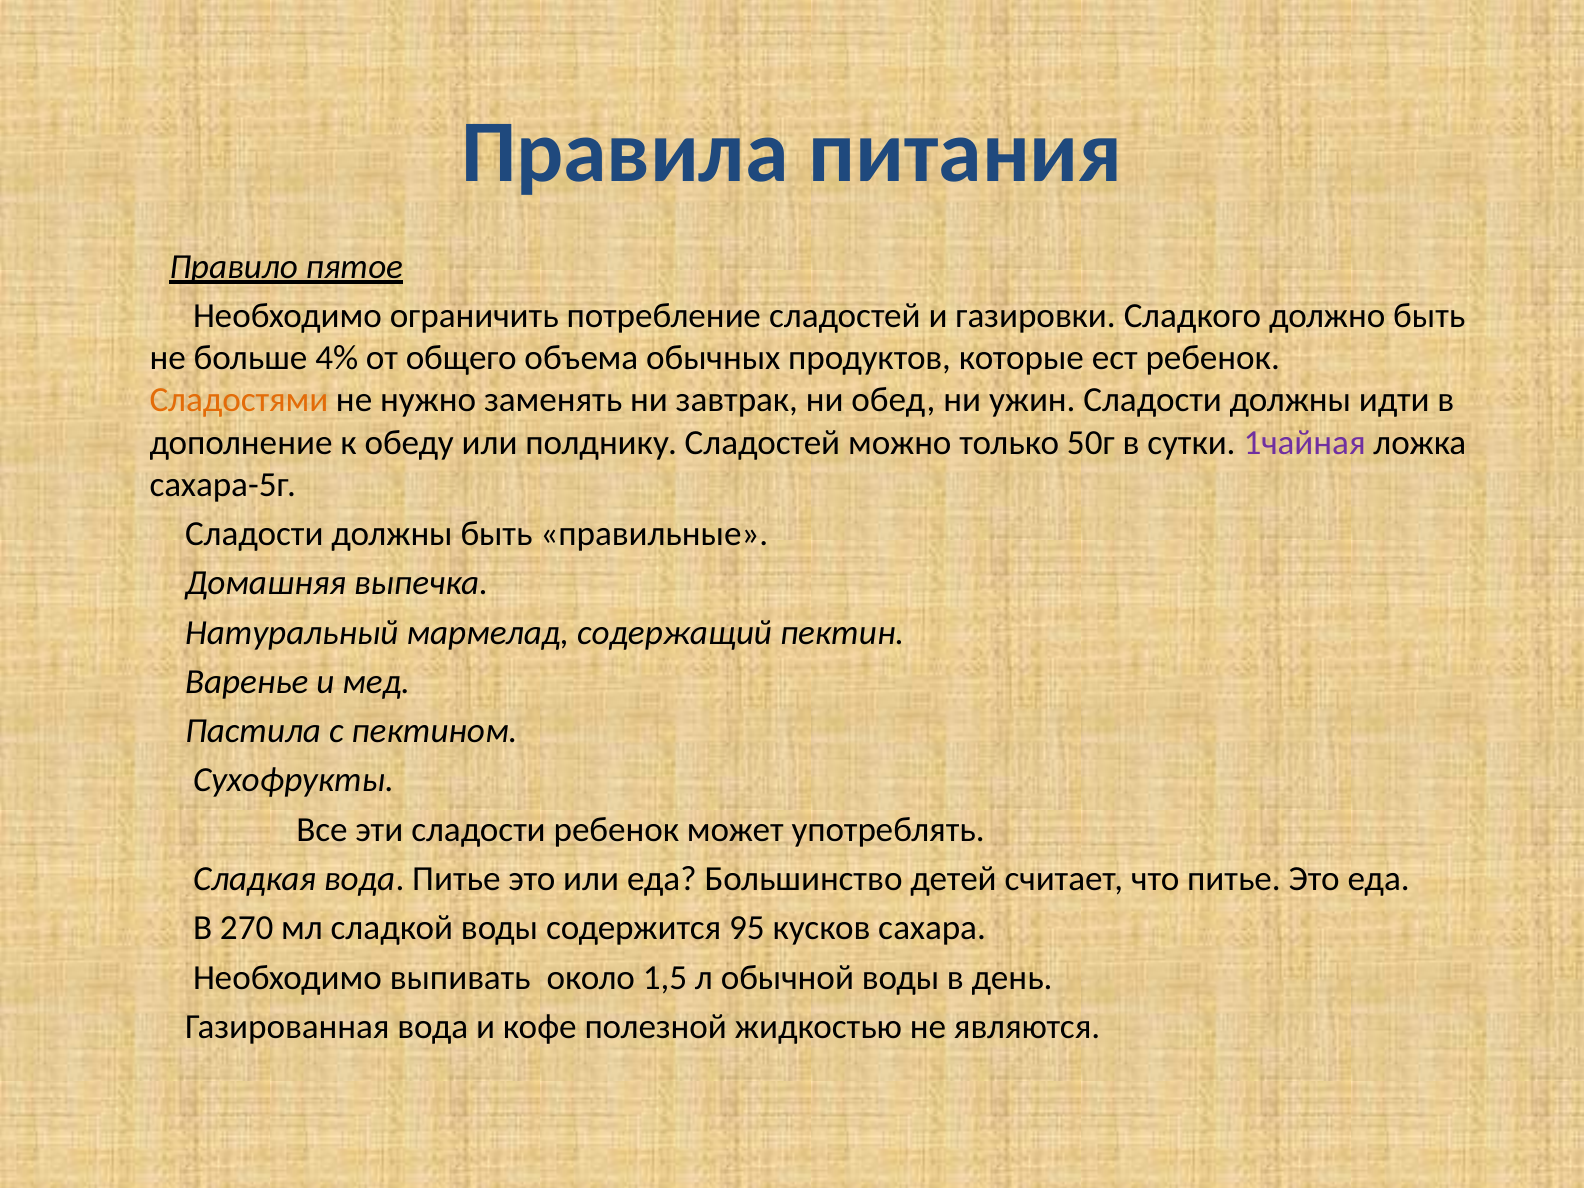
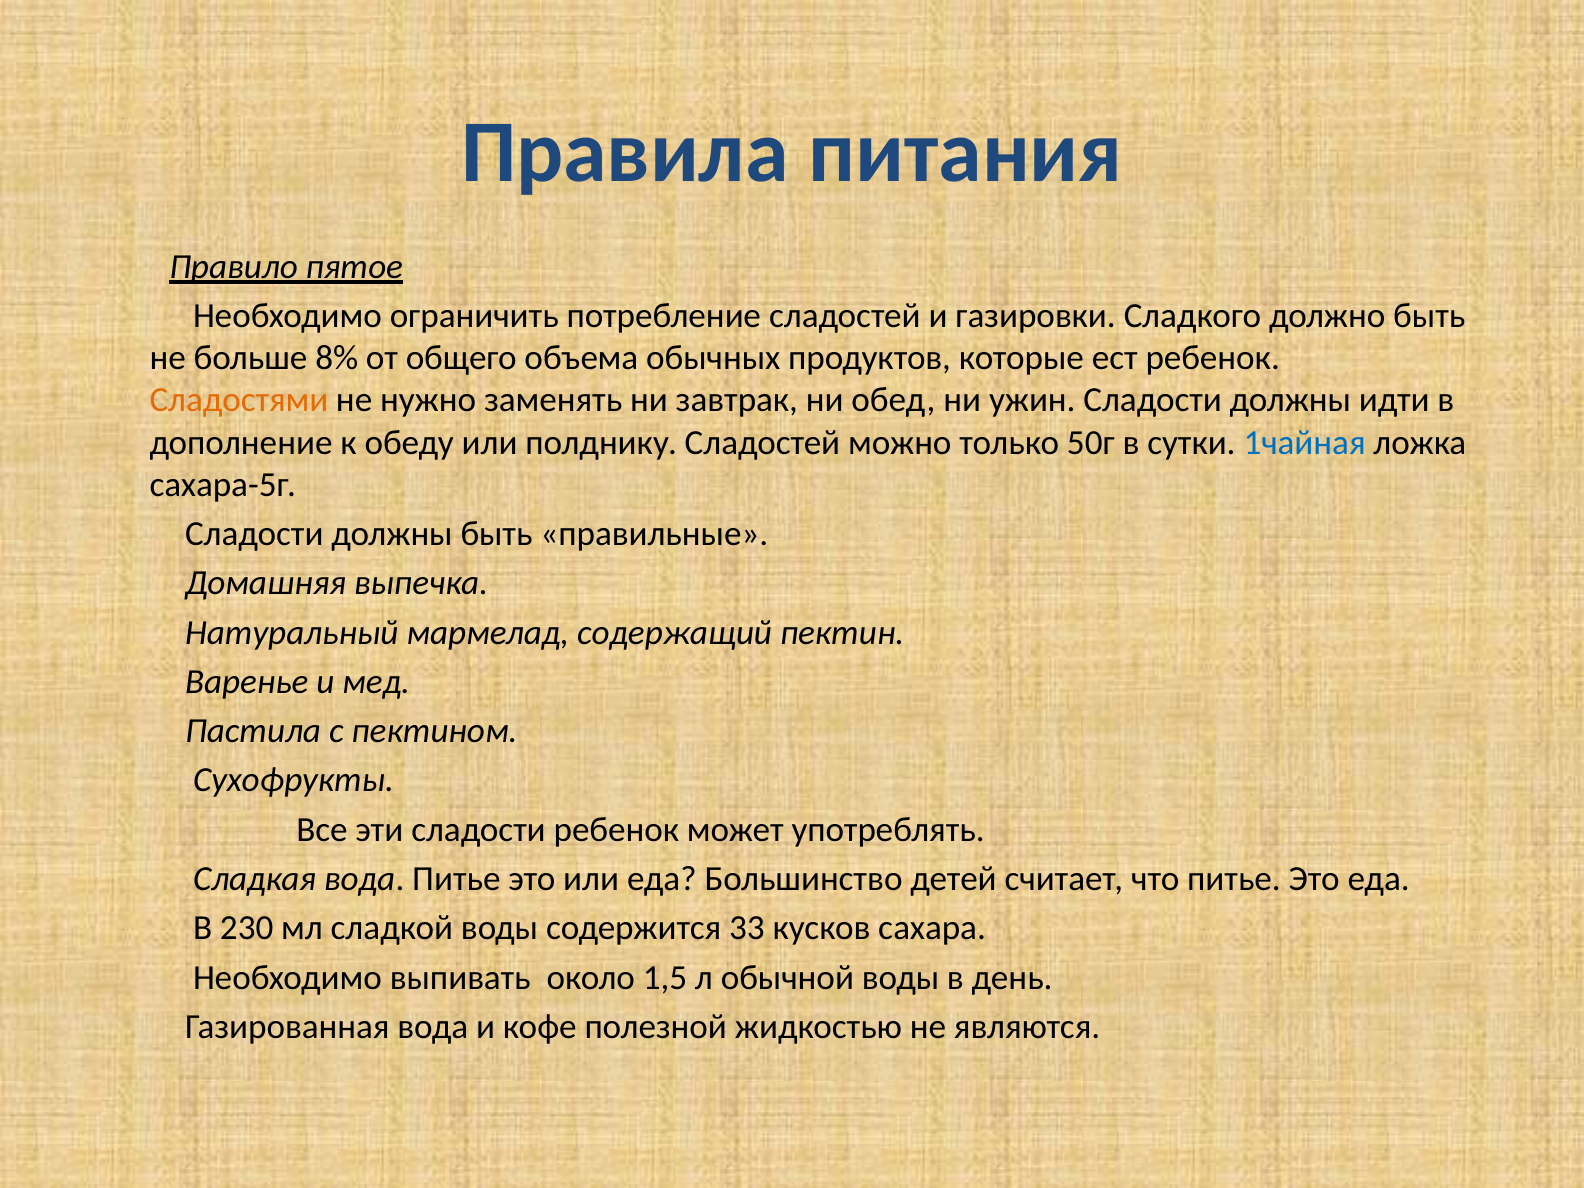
4%: 4% -> 8% (337, 358)
1чайная colour: purple -> blue (1305, 443)
270: 270 -> 230 (247, 928)
95: 95 -> 33 (747, 928)
